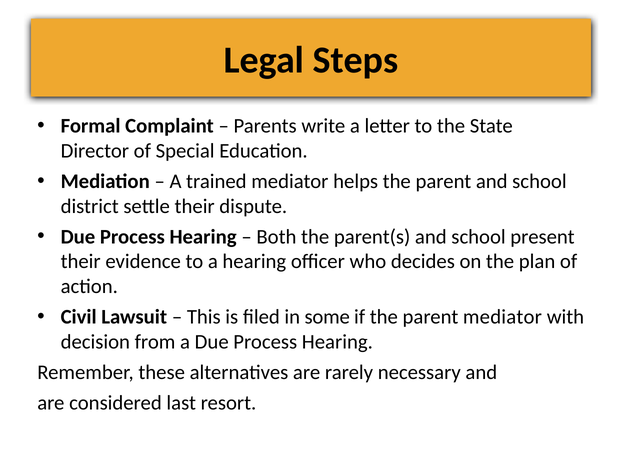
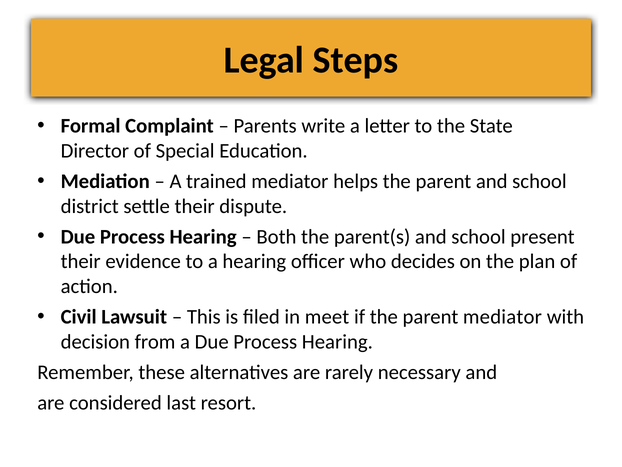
some: some -> meet (327, 317)
